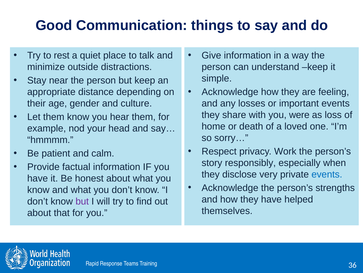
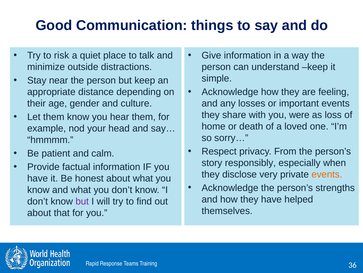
rest: rest -> risk (62, 55)
Work: Work -> From (285, 151)
events colour: blue -> orange (327, 174)
